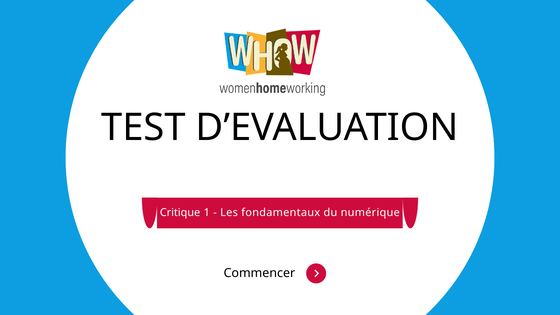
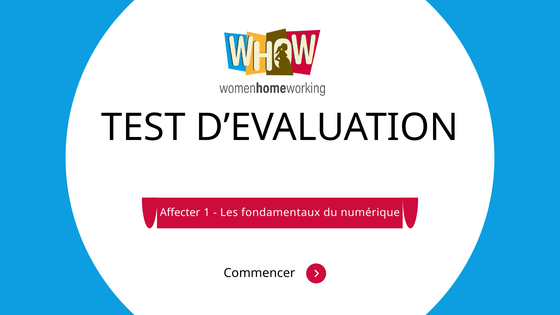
Critique: Critique -> Affecter (180, 213)
